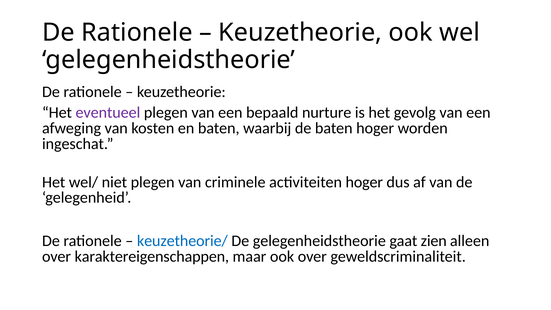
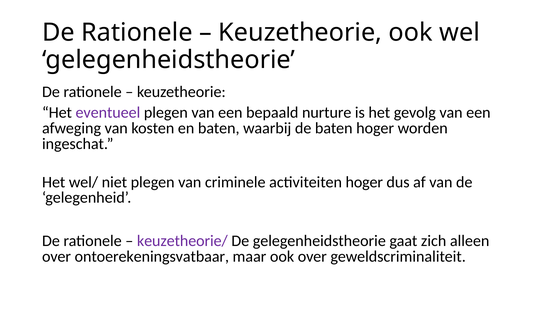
keuzetheorie/ colour: blue -> purple (182, 241)
zien: zien -> zich (434, 241)
karaktereigenschappen: karaktereigenschappen -> ontoerekeningsvatbaar (152, 257)
